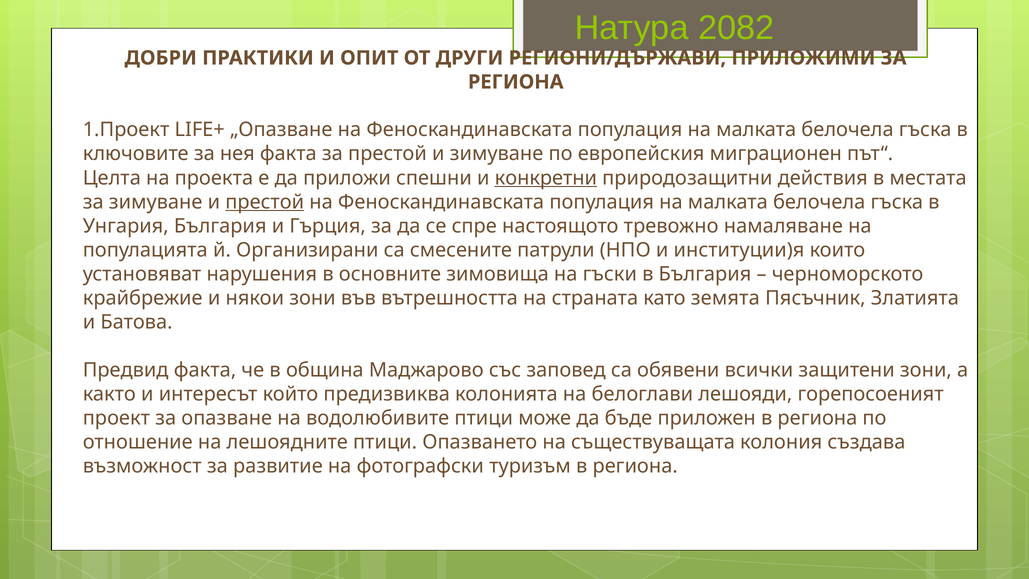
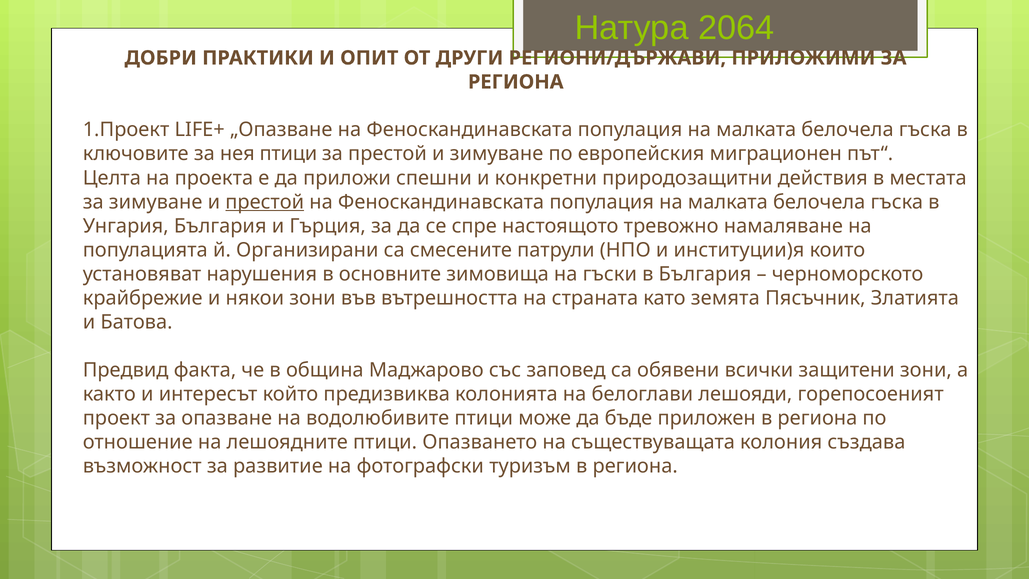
2082: 2082 -> 2064 (736, 28)
нея факта: факта -> птици (288, 154)
конкретни underline: present -> none (546, 178)
